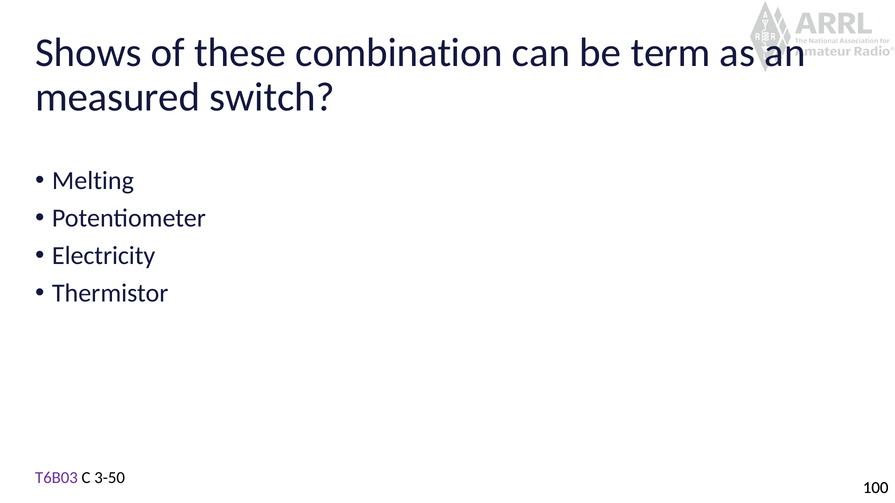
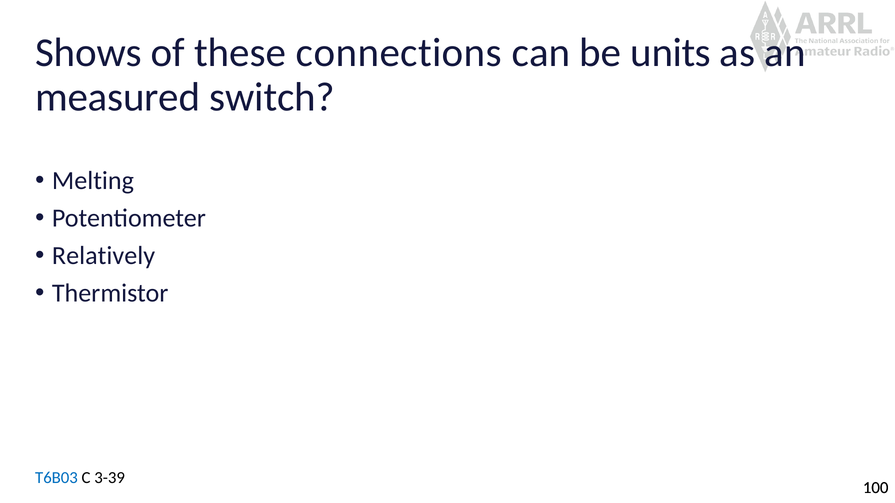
combination: combination -> connections (399, 53)
term: term -> units (671, 53)
Electricity: Electricity -> Relatively (104, 256)
T6B03 colour: purple -> blue (56, 478)
3-50: 3-50 -> 3-39 (110, 478)
